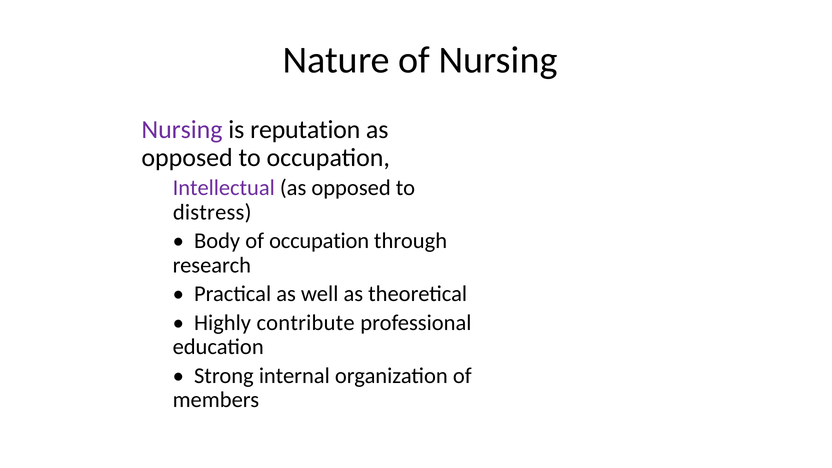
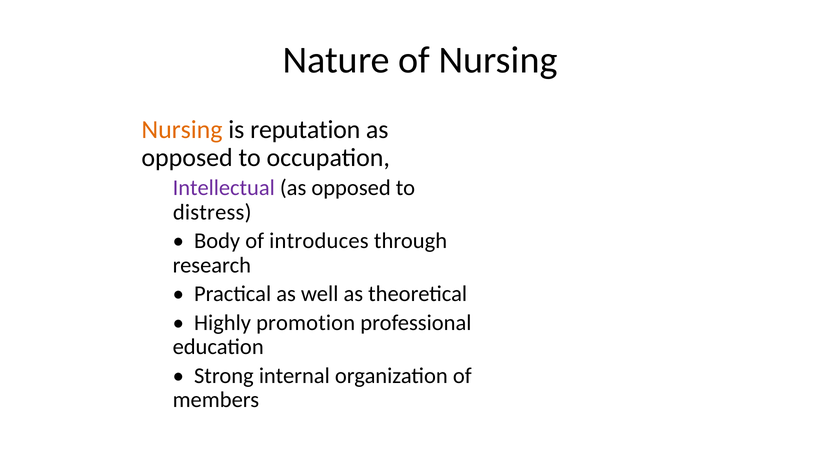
Nursing colour: purple -> orange (182, 130)
of occupation: occupation -> introduces (319, 241)
contribute: contribute -> promotion (306, 323)
